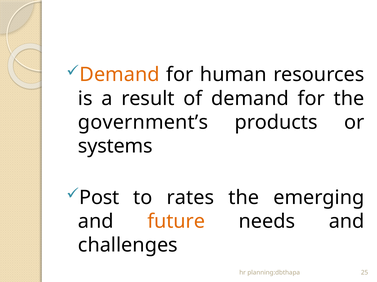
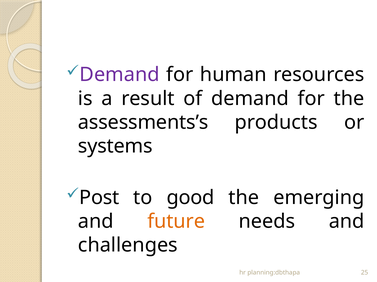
Demand colour: orange -> purple (120, 75)
government’s: government’s -> assessments’s (143, 123)
rates: rates -> good (191, 198)
